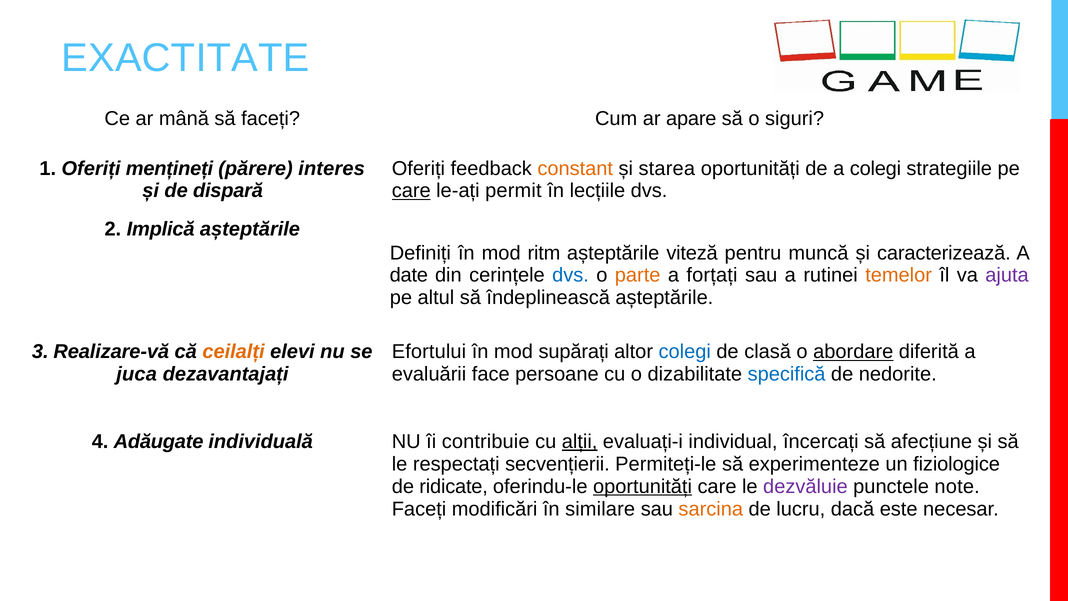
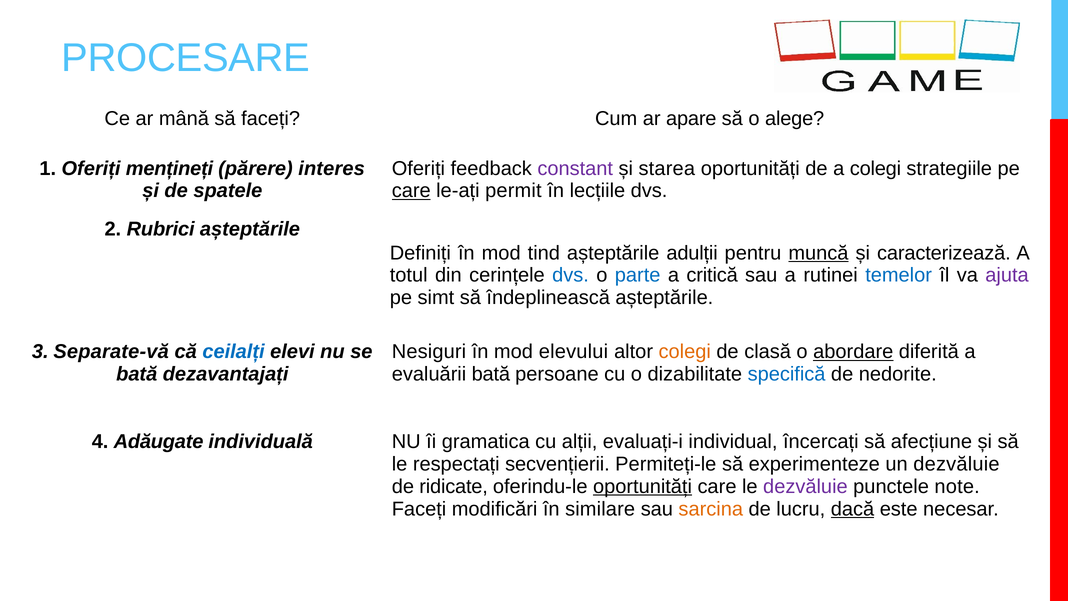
EXACTITATE: EXACTITATE -> PROCESARE (186, 58)
siguri: siguri -> alege (795, 118)
constant colour: orange -> purple (575, 168)
dispară: dispară -> spatele (228, 191)
Implică: Implică -> Rubrici (161, 229)
ritm: ritm -> tind (544, 253)
viteză: viteză -> adulții (692, 253)
muncă underline: none -> present (818, 253)
date: date -> totul (409, 275)
parte colour: orange -> blue (638, 275)
forțați: forțați -> critică (712, 275)
temelor colour: orange -> blue (899, 275)
altul: altul -> simt (436, 298)
Realizare-vă: Realizare-vă -> Separate-vă (111, 352)
ceilalți colour: orange -> blue (234, 352)
Efortului: Efortului -> Nesiguri (429, 352)
supărați: supărați -> elevului (573, 352)
colegi colour: blue -> orange (685, 352)
juca: juca -> bată (137, 374)
evaluării face: face -> bată (491, 374)
contribuie: contribuie -> gramatica (486, 441)
alții underline: present -> none (580, 441)
un fiziologice: fiziologice -> dezvăluie (956, 464)
dacă underline: none -> present (853, 509)
